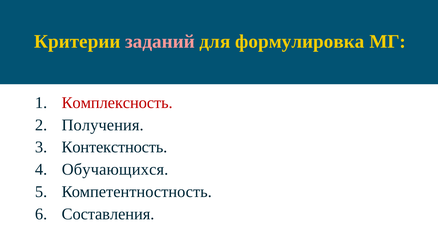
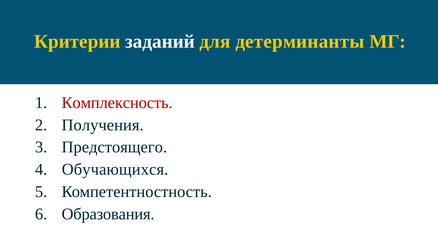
заданий colour: pink -> white (160, 42)
формулировка: формулировка -> детерминанты (300, 42)
Контекстность: Контекстность -> Предстоящего (114, 147)
Составления: Составления -> Образования (108, 214)
